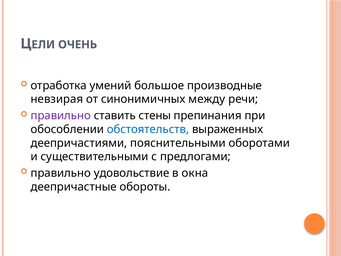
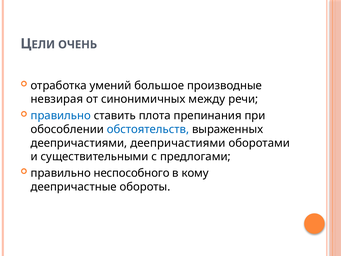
правильно colour: purple -> blue (61, 116)
стены: стены -> плота (155, 116)
деепричастиями пояснительными: пояснительными -> деепричастиями (178, 143)
удовольствие: удовольствие -> неспособного (132, 173)
окна: окна -> кому (195, 173)
